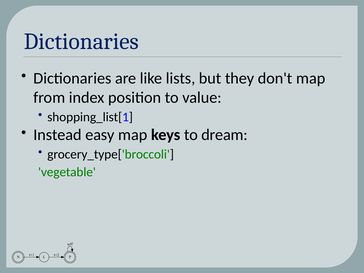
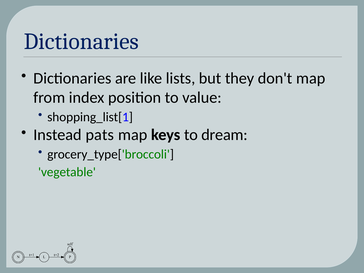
easy: easy -> pats (100, 135)
